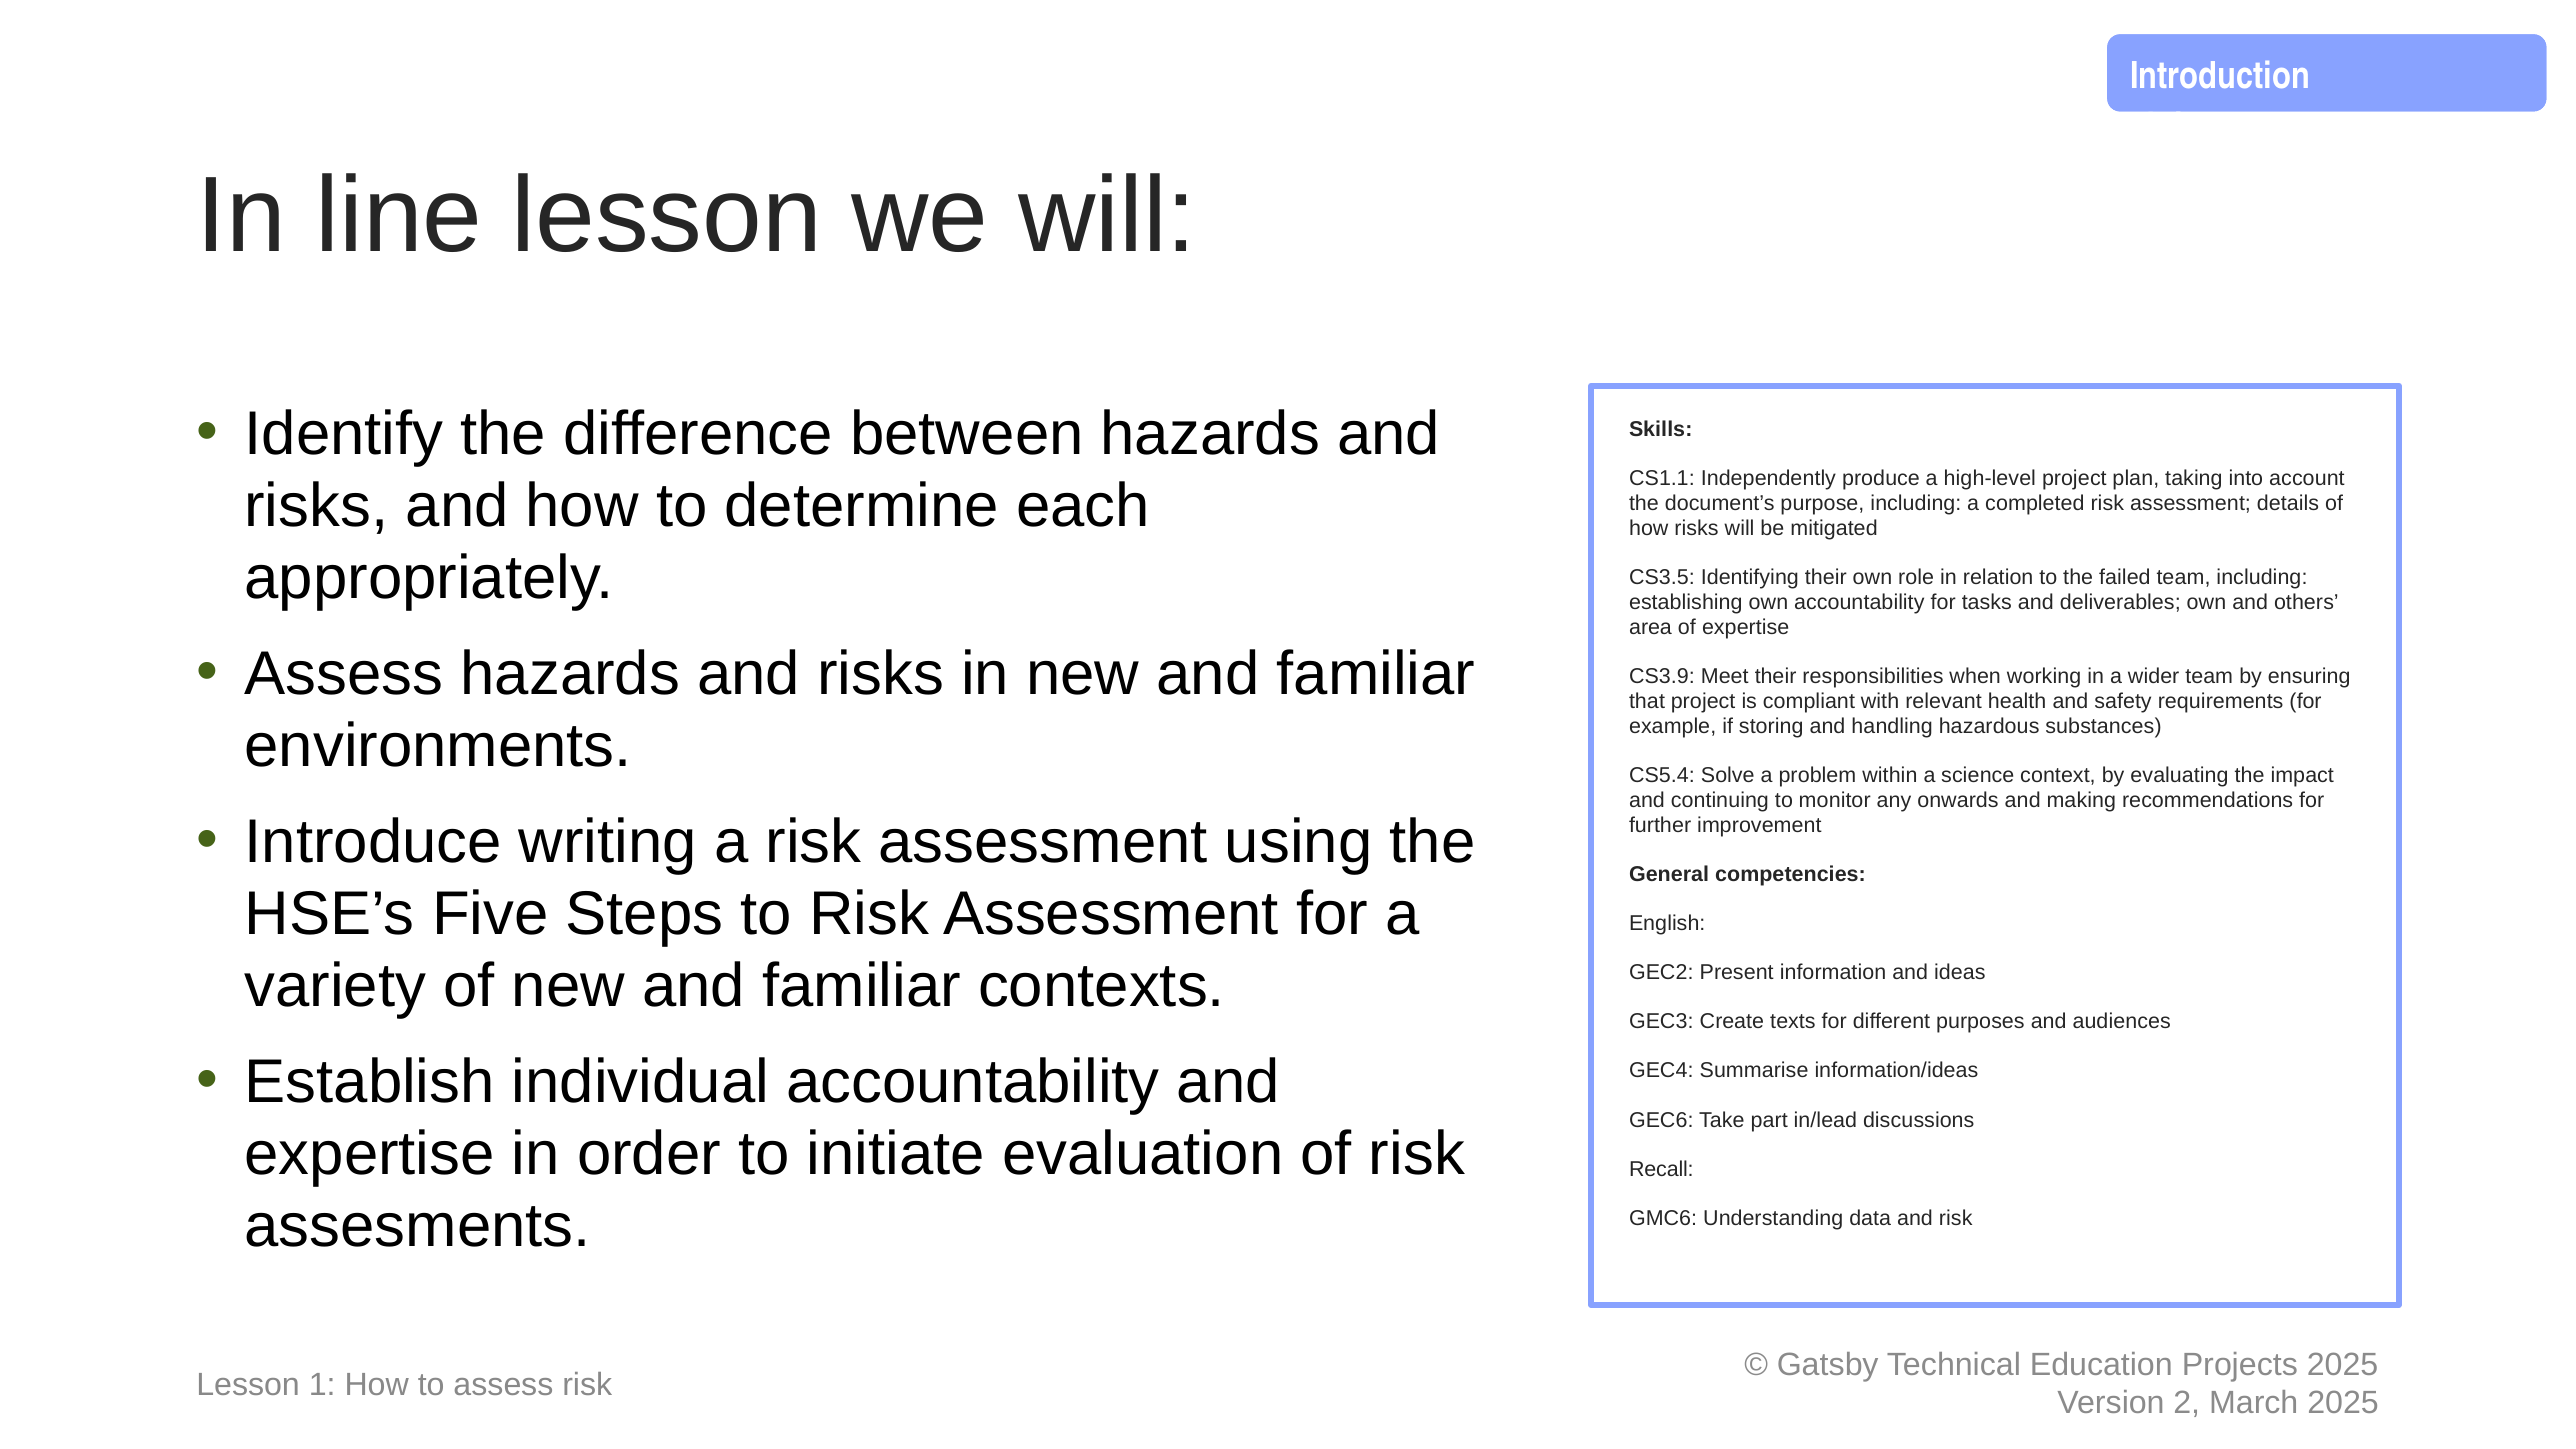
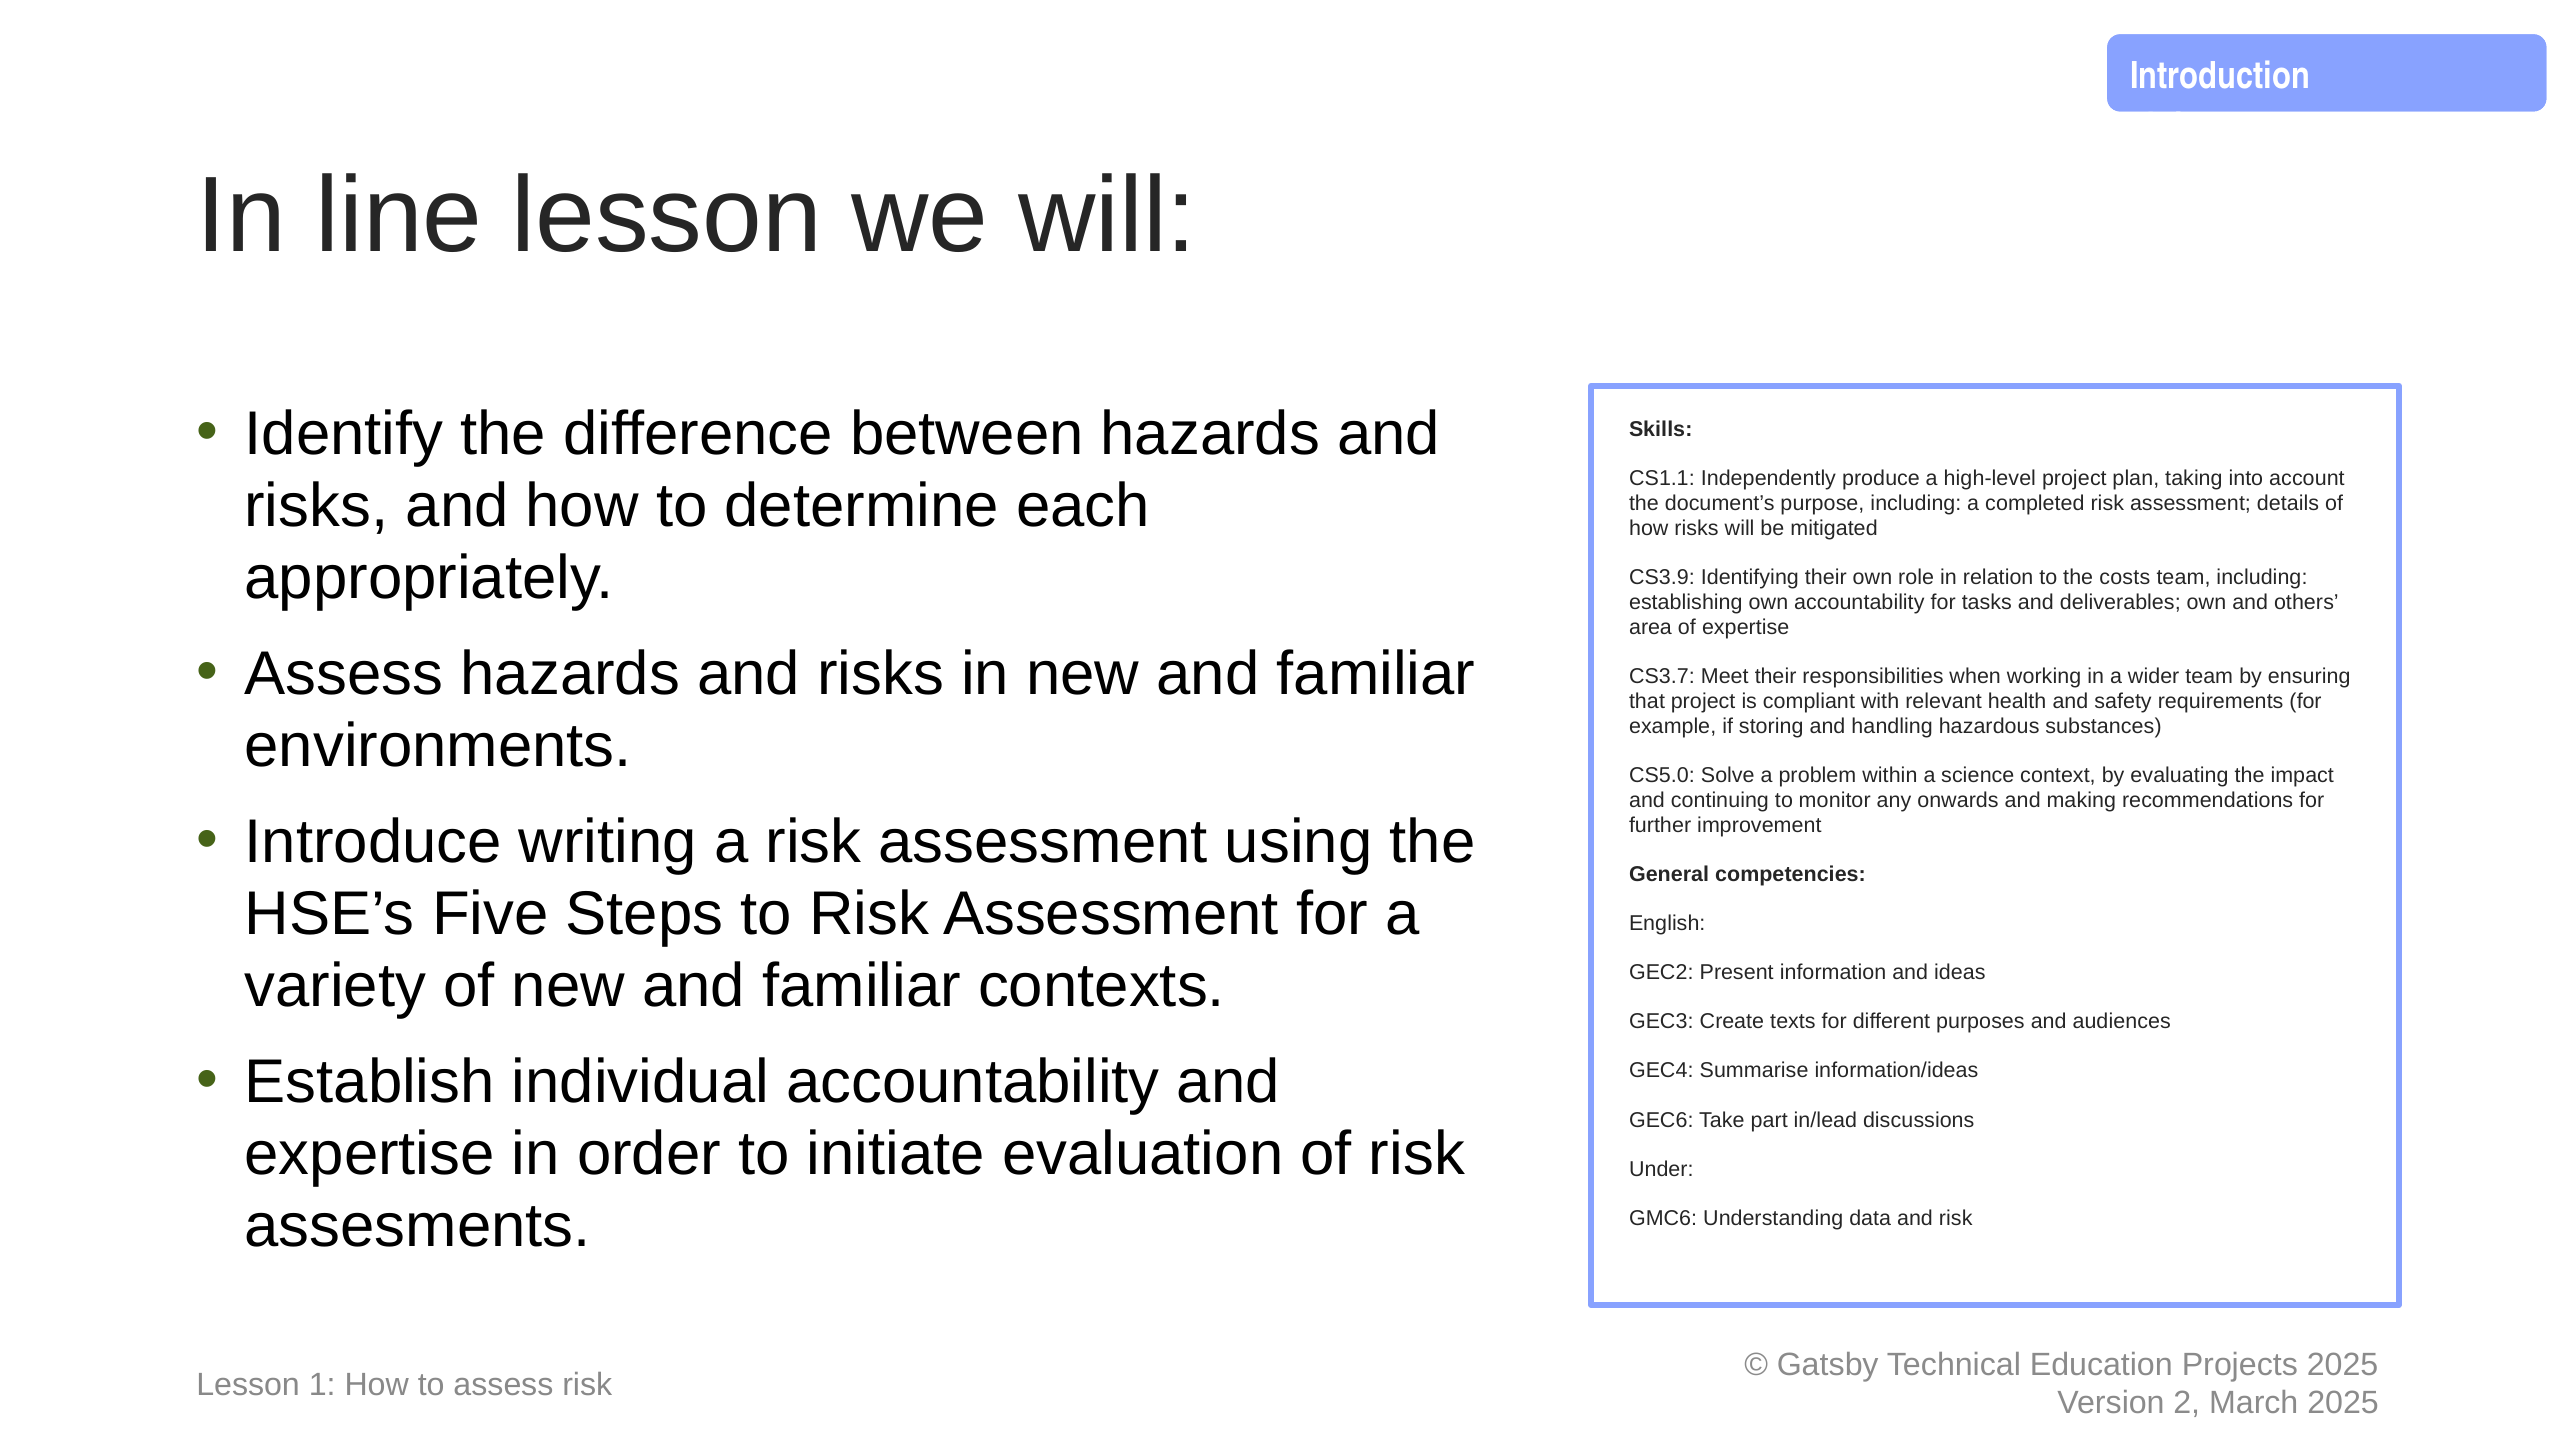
CS3.5: CS3.5 -> CS3.9 (1662, 578)
failed: failed -> costs (2125, 578)
CS3.9: CS3.9 -> CS3.7 (1662, 677)
CS5.4: CS5.4 -> CS5.0 (1662, 776)
Recall: Recall -> Under (1661, 1169)
